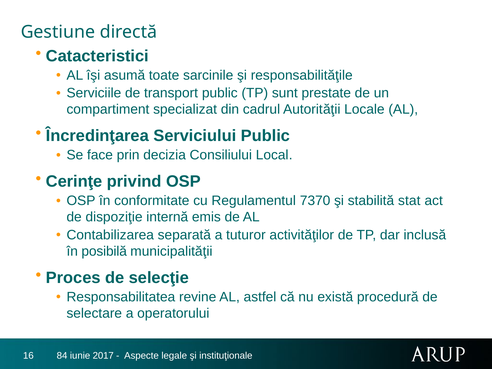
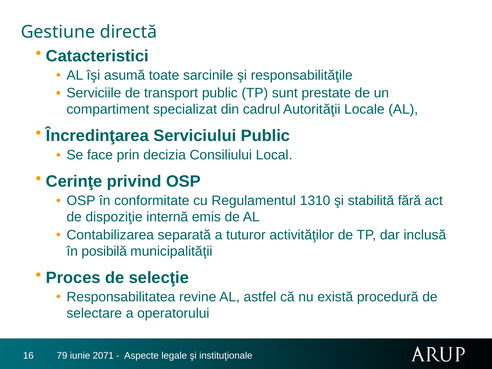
7370: 7370 -> 1310 (315, 201)
stat: stat -> fără (409, 201)
84: 84 -> 79 (62, 356)
2017: 2017 -> 2071 (103, 356)
